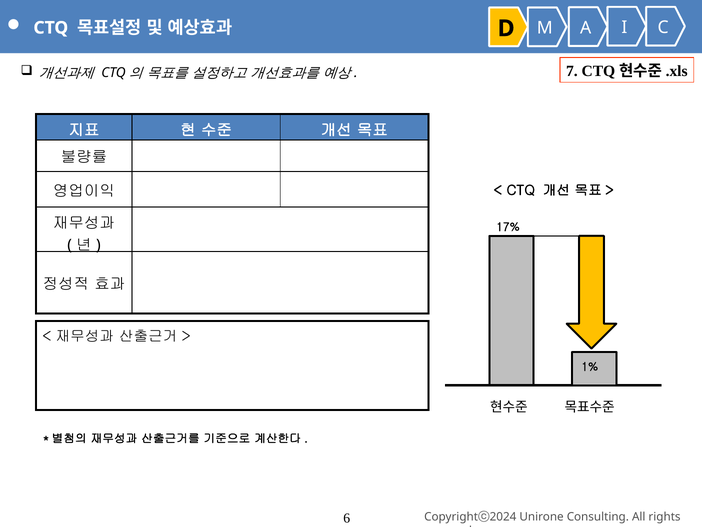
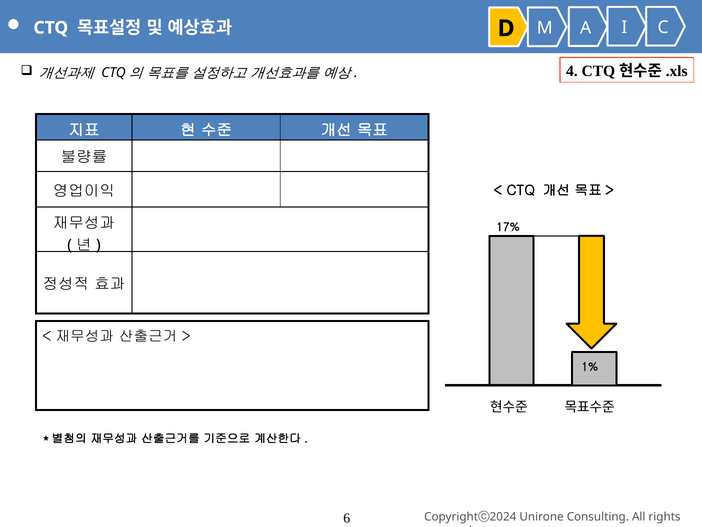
7: 7 -> 4 (572, 71)
